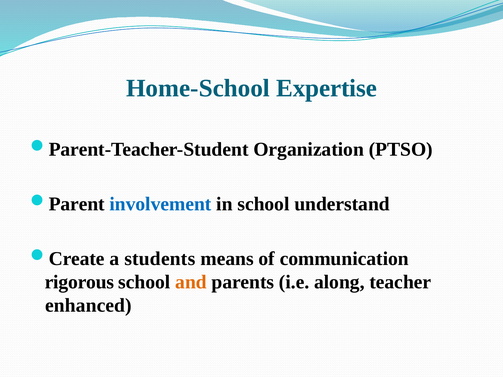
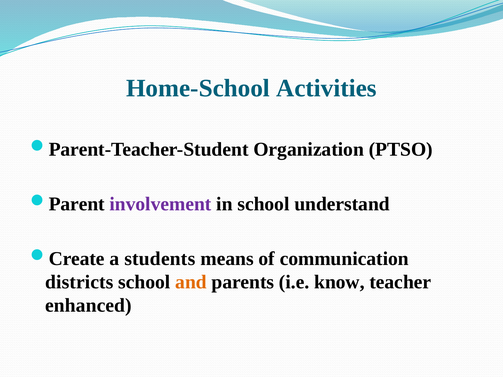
Expertise: Expertise -> Activities (326, 88)
involvement colour: blue -> purple (160, 204)
rigorous: rigorous -> districts (79, 282)
along: along -> know (339, 282)
